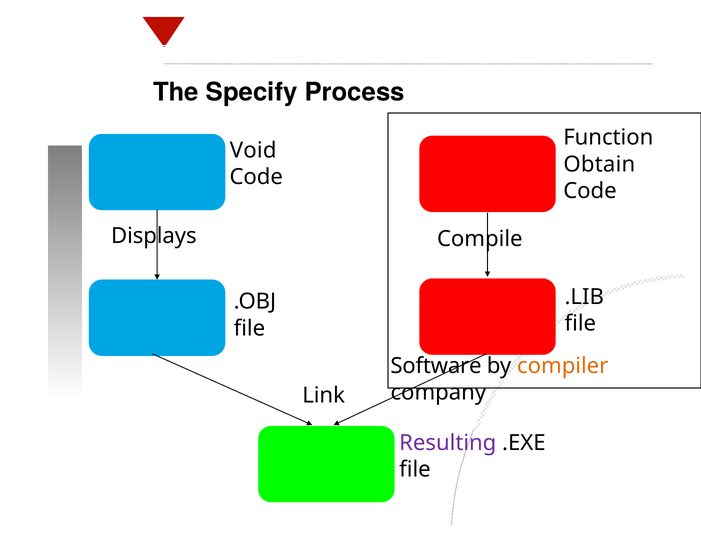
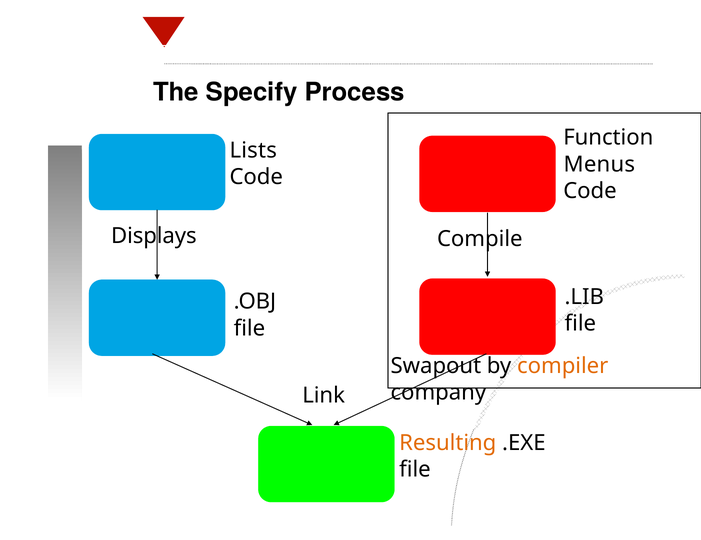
Void: Void -> Lists (253, 151)
Obtain: Obtain -> Menus (599, 164)
Software: Software -> Swapout (436, 366)
Resulting colour: purple -> orange (448, 443)
